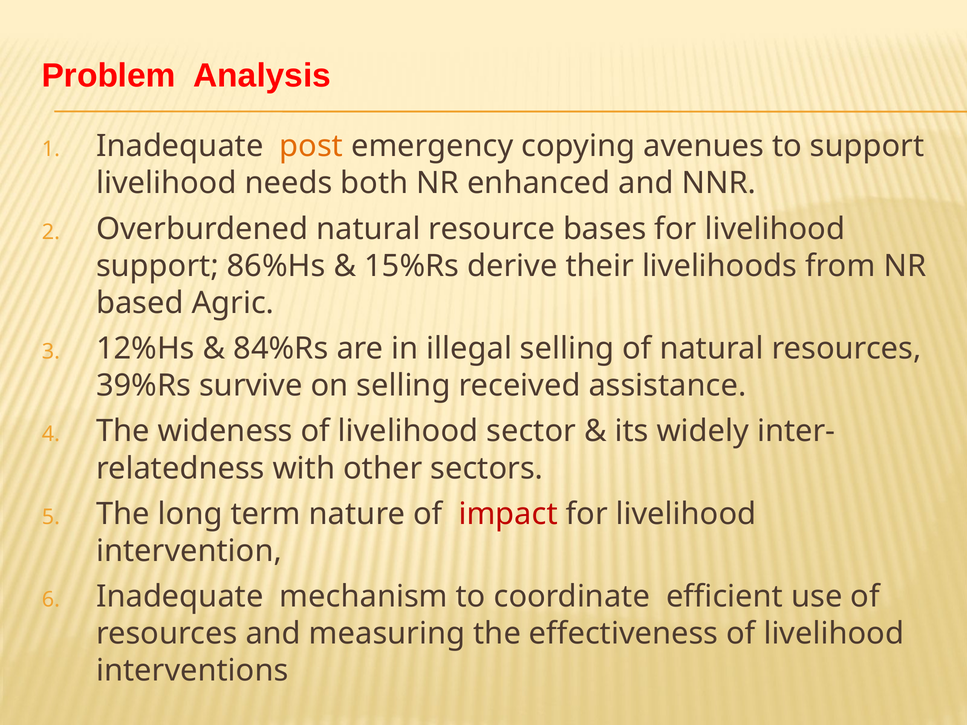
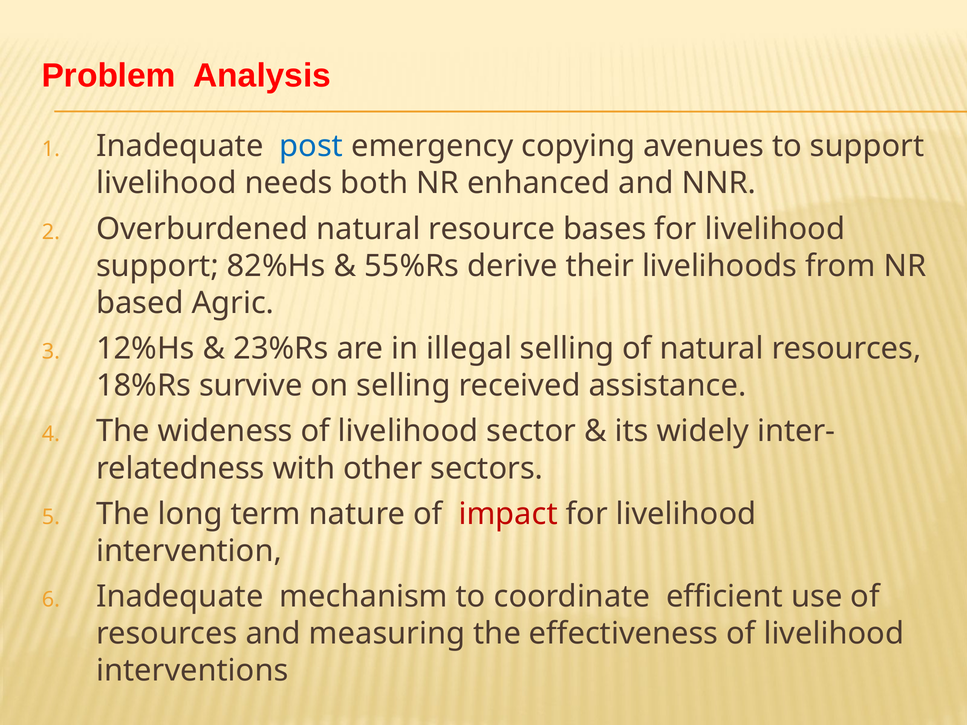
post colour: orange -> blue (311, 146)
86%Hs: 86%Hs -> 82%Hs (276, 266)
15%Rs: 15%Rs -> 55%Rs (412, 266)
84%Rs: 84%Rs -> 23%Rs (281, 349)
39%Rs: 39%Rs -> 18%Rs (144, 386)
